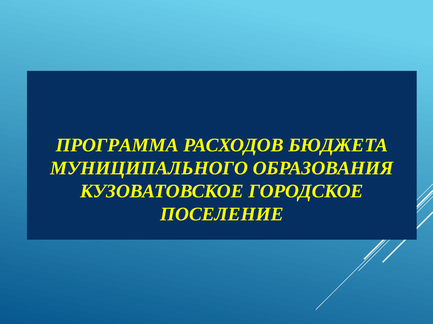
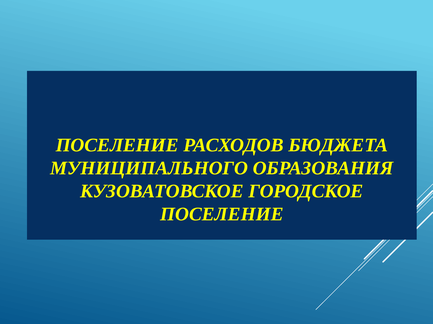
ПРОГРАММА: ПРОГРАММА -> ПОСЕЛЕНИЕ (117, 145)
